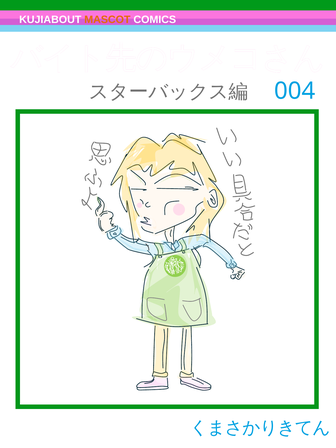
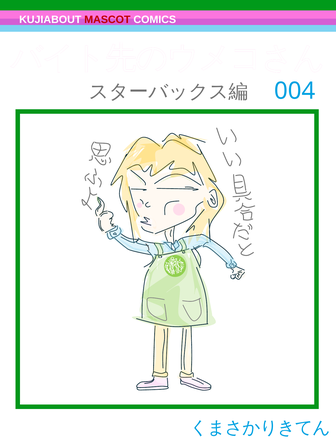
MASCOT colour: orange -> red (107, 19)
